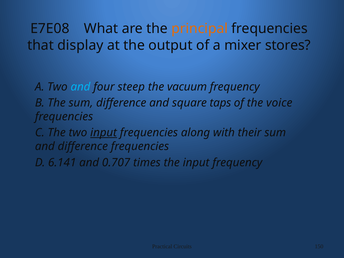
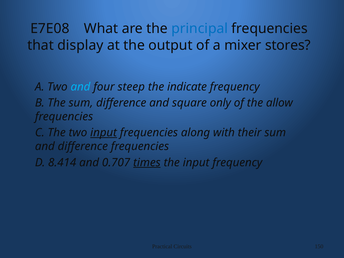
principal colour: orange -> blue (200, 29)
vacuum: vacuum -> indicate (187, 87)
taps: taps -> only (220, 103)
voice: voice -> allow (279, 103)
6.141: 6.141 -> 8.414 (62, 162)
times underline: none -> present (147, 162)
